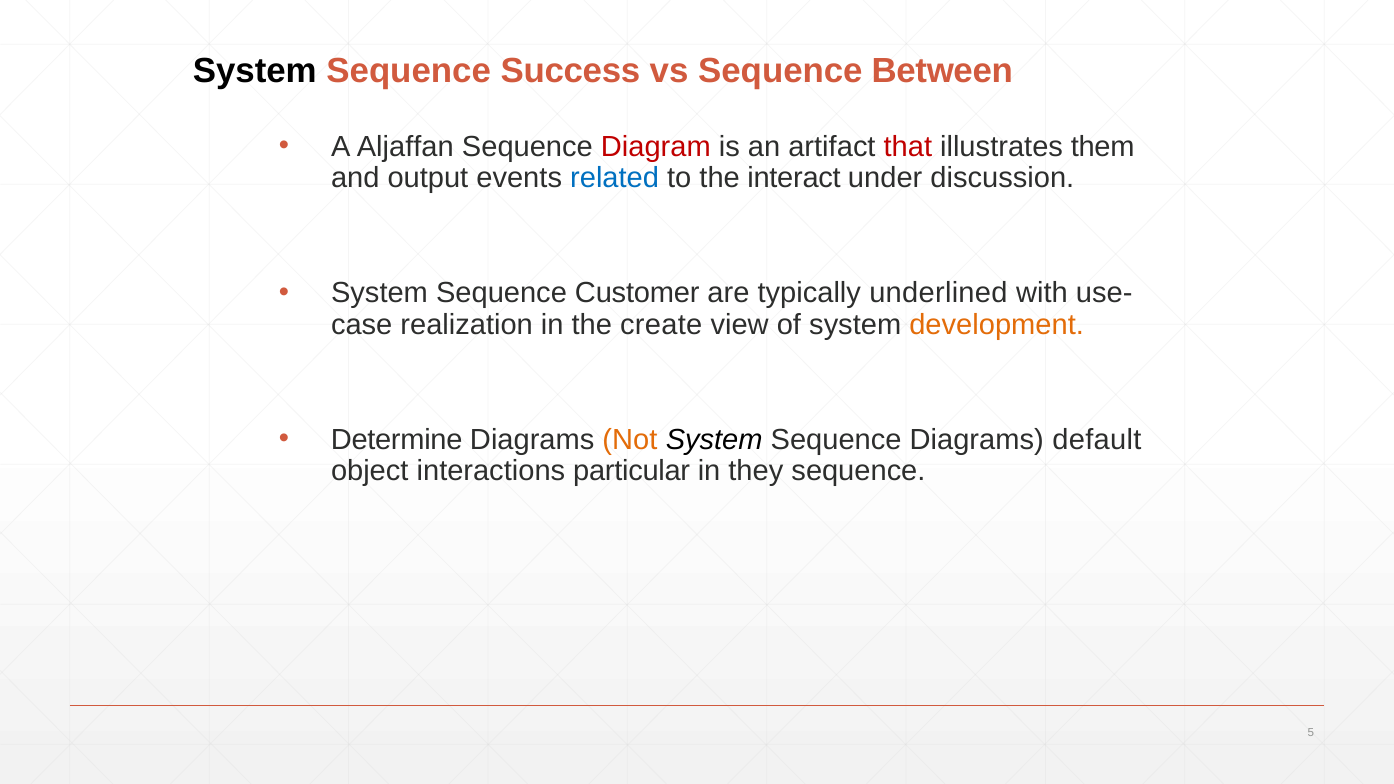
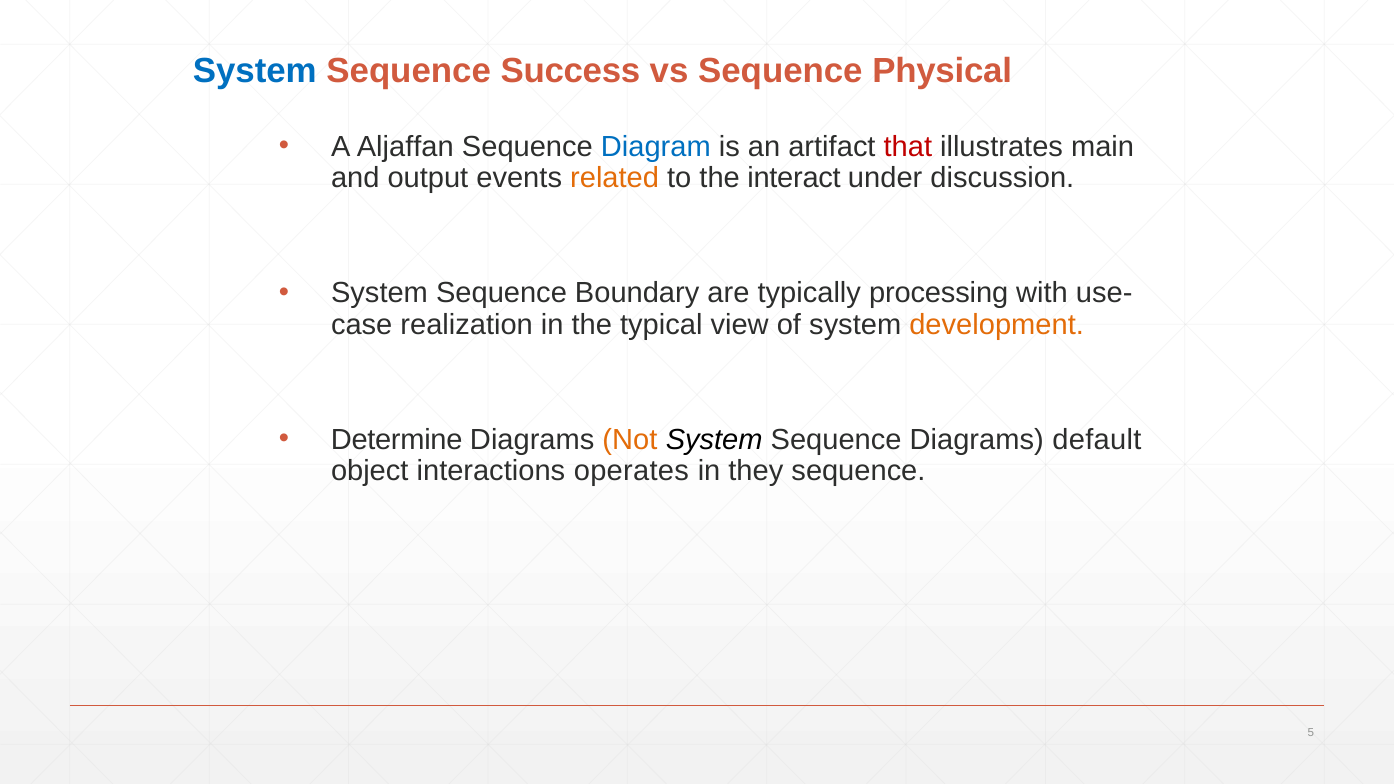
System colour: black -> blue (255, 71)
Between: Between -> Physical (942, 71)
Diagram colour: red -> blue (656, 147)
them: them -> main (1103, 147)
related colour: blue -> orange (615, 178)
Customer: Customer -> Boundary (637, 293)
underlined: underlined -> processing (939, 293)
create: create -> typical (661, 325)
particular: particular -> operates (631, 471)
